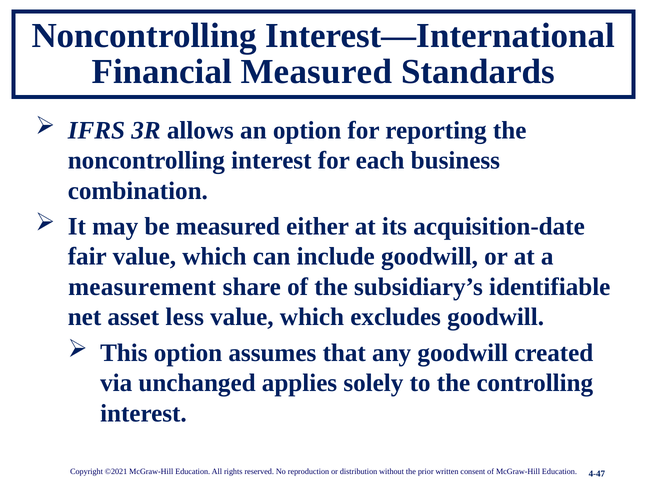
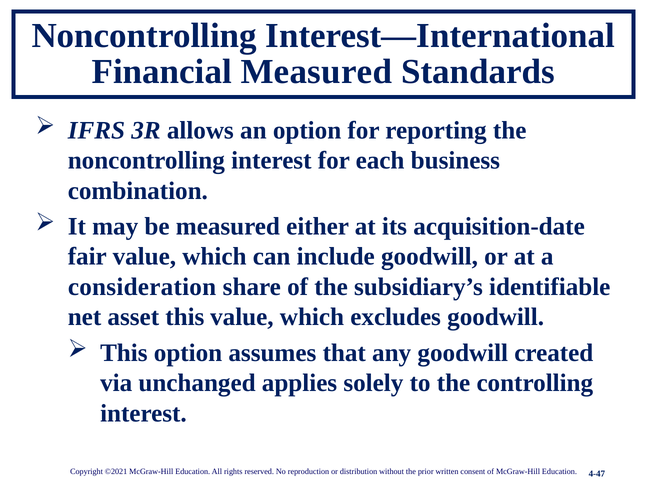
measurement: measurement -> consideration (142, 286)
asset less: less -> this (185, 317)
